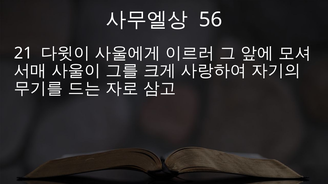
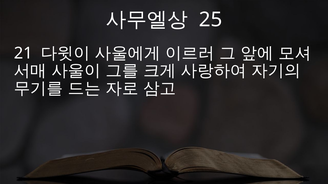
56: 56 -> 25 (211, 20)
